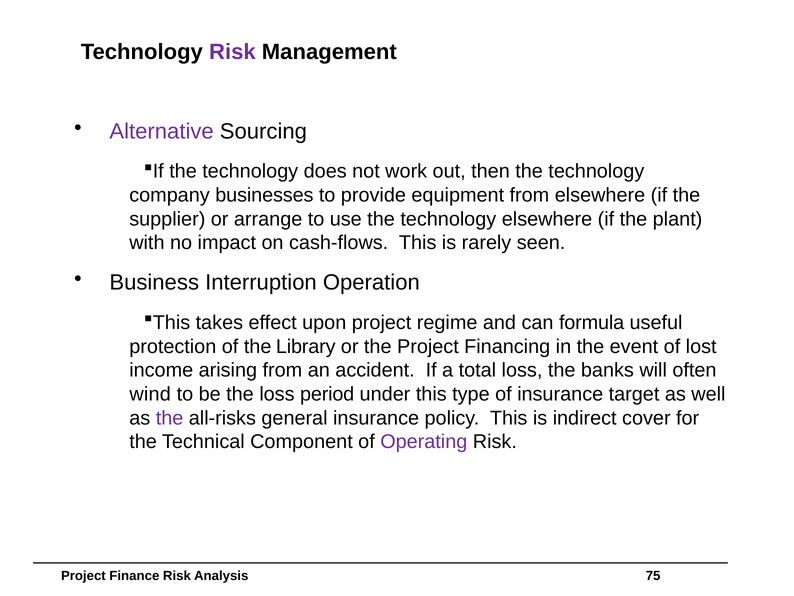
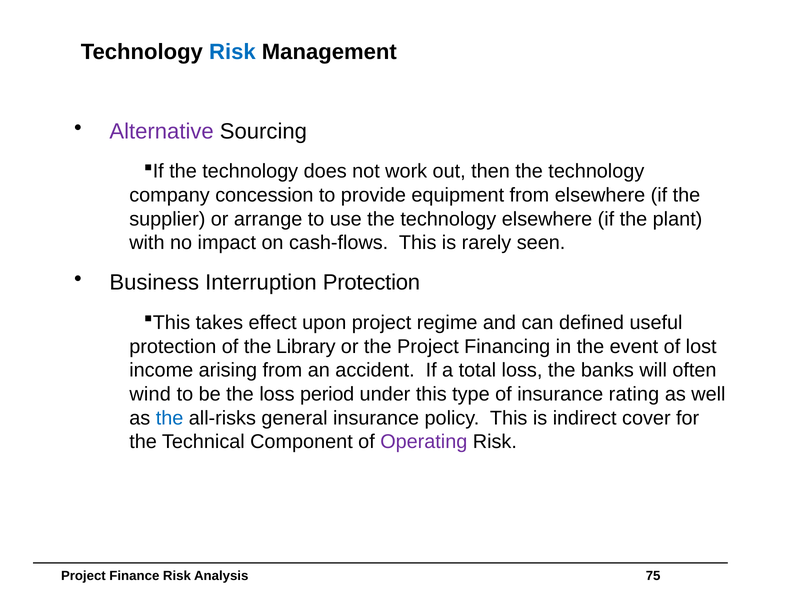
Risk colour: purple -> blue (232, 52)
businesses: businesses -> concession (264, 195)
Interruption Operation: Operation -> Protection (371, 282)
formula: formula -> defined (592, 322)
target: target -> rating (634, 394)
the colour: purple -> blue (170, 418)
